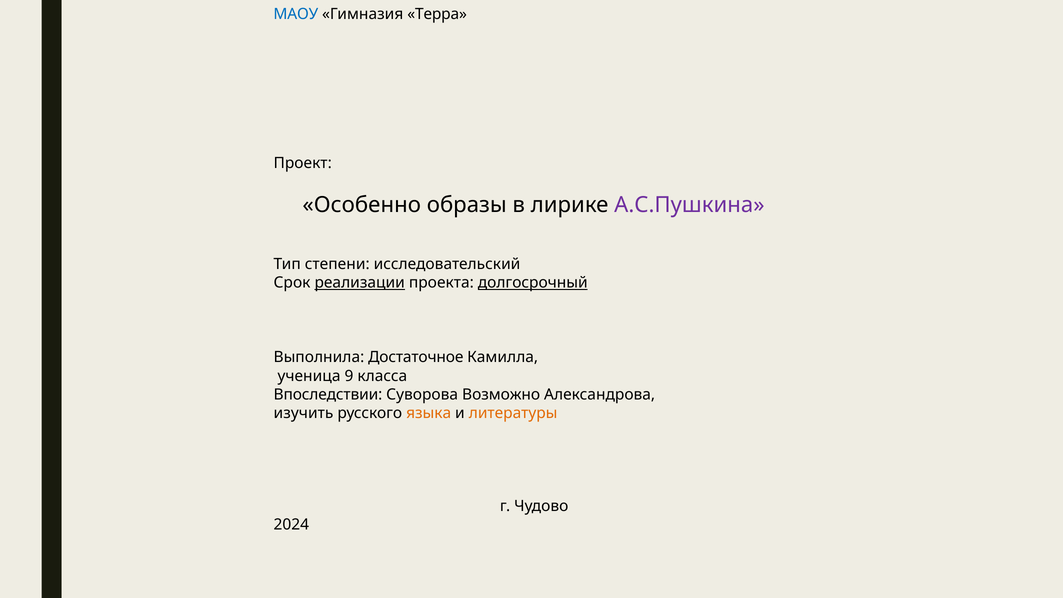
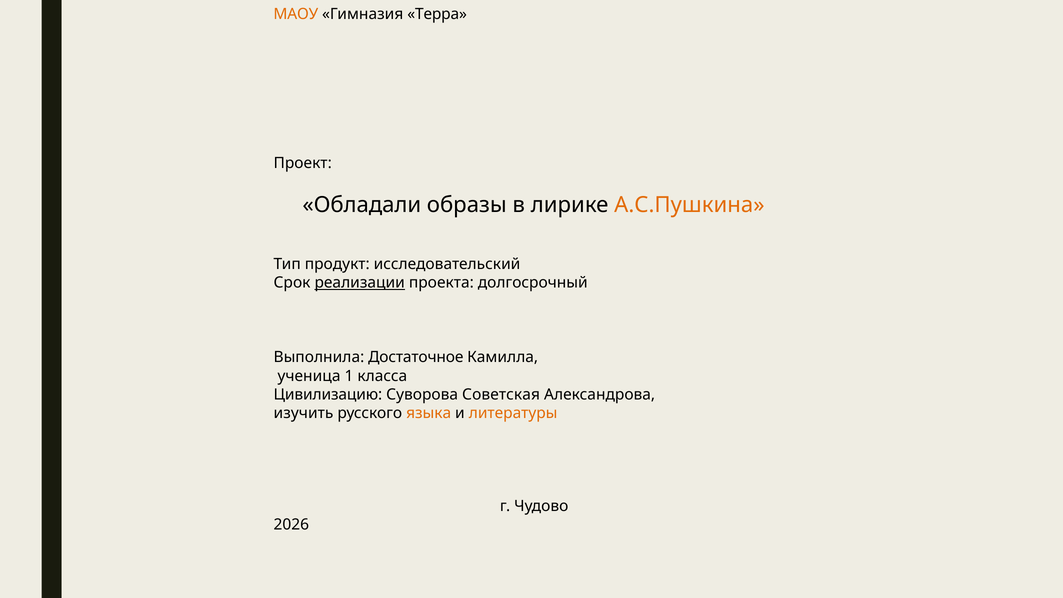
МАОУ colour: blue -> orange (296, 14)
Особенно: Особенно -> Обладали (362, 205)
А.С.Пушкина colour: purple -> orange (689, 205)
степени: степени -> продукт (337, 264)
долгосрочный underline: present -> none (533, 283)
9: 9 -> 1 (349, 376)
Впоследствии: Впоследствии -> Цивилизацию (328, 395)
Возможно: Возможно -> Советская (501, 395)
2024: 2024 -> 2026 (291, 525)
